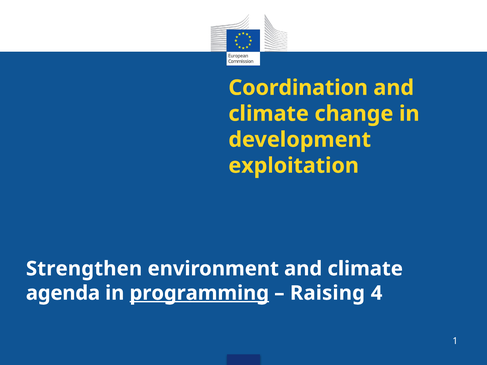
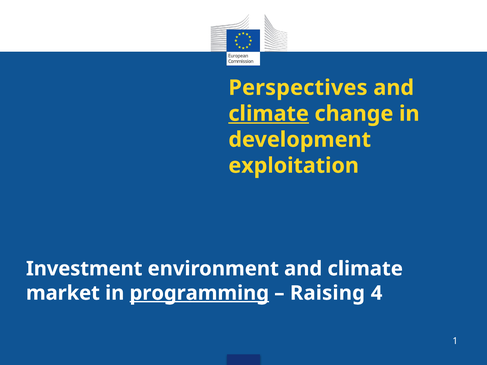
Coordination: Coordination -> Perspectives (298, 88)
climate underline: none -> present (269, 114)
Strengthen: Strengthen -> Investment (84, 269)
agenda: agenda -> market (63, 293)
